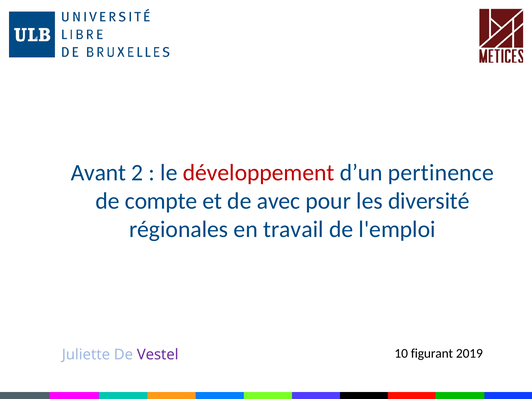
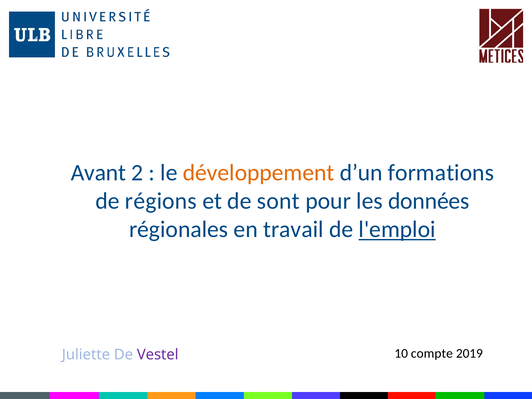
développement colour: red -> orange (259, 173)
pertinence: pertinence -> formations (441, 173)
compte: compte -> régions (161, 201)
avec: avec -> sont (278, 201)
diversité: diversité -> données (429, 201)
l'emploi underline: none -> present (397, 230)
figurant: figurant -> compte (432, 353)
